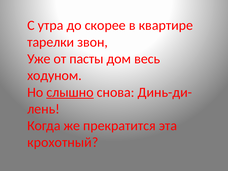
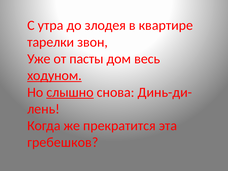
скорее: скорее -> злодея (105, 25)
ходуном underline: none -> present (54, 76)
крохотный: крохотный -> гребешков (63, 142)
